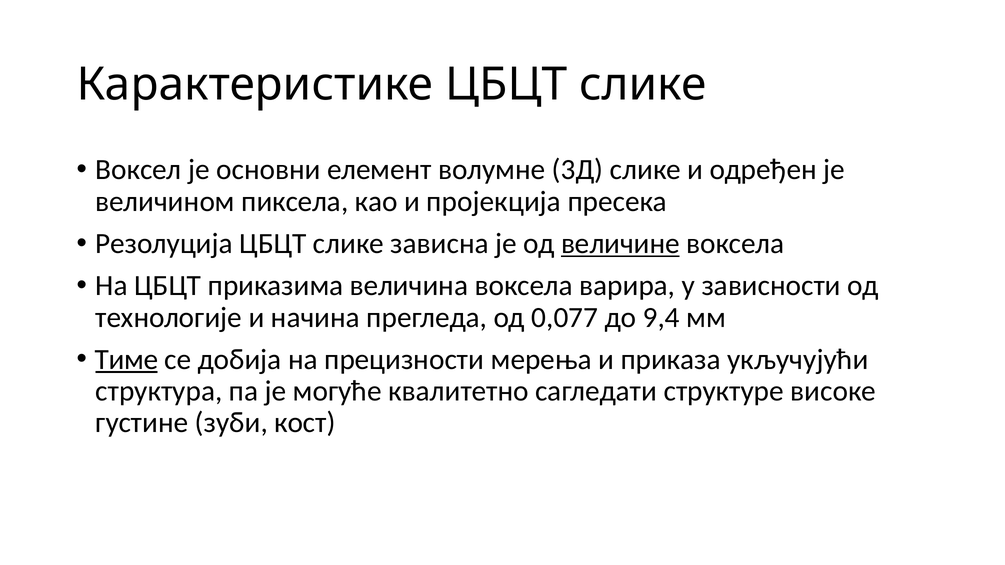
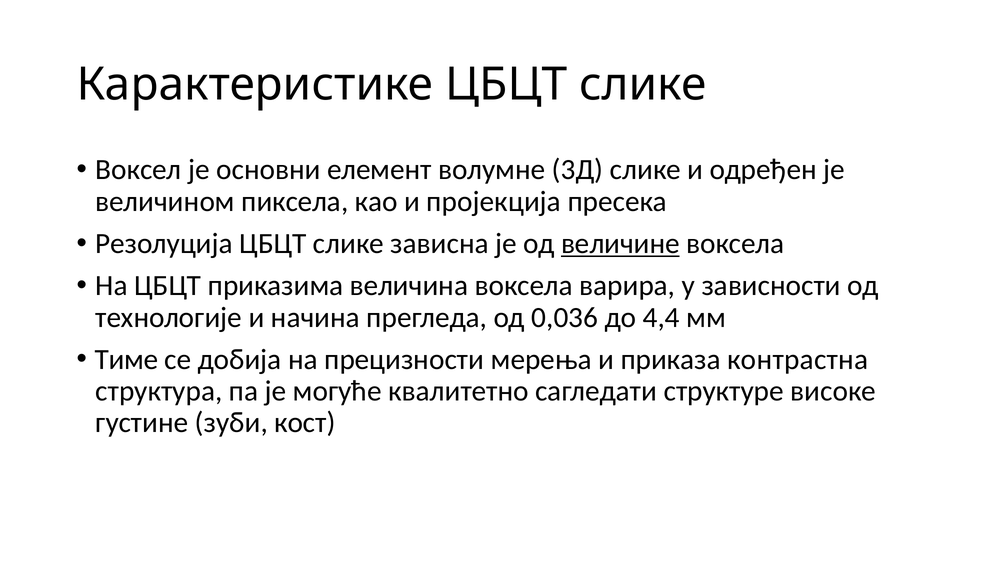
0,077: 0,077 -> 0,036 (565, 318)
9,4: 9,4 -> 4,4 (661, 318)
Тиме underline: present -> none (127, 360)
укључујући: укључујући -> контрастна (798, 360)
